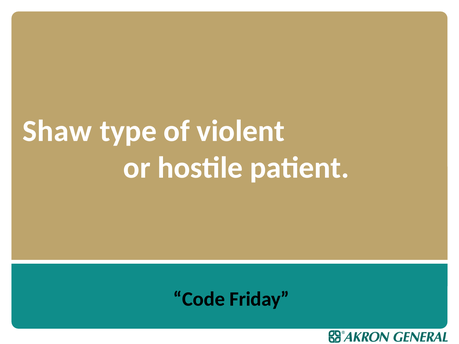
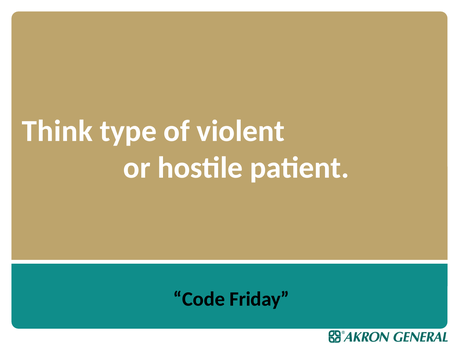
Shaw: Shaw -> Think (57, 131)
